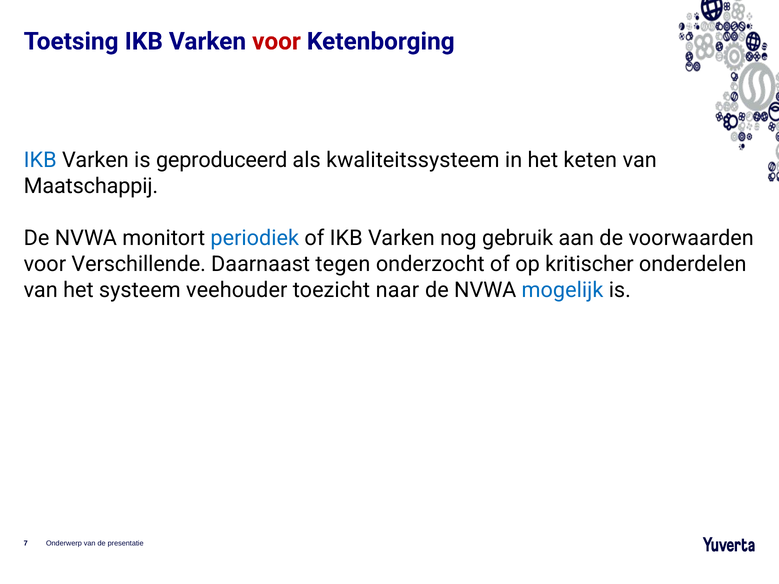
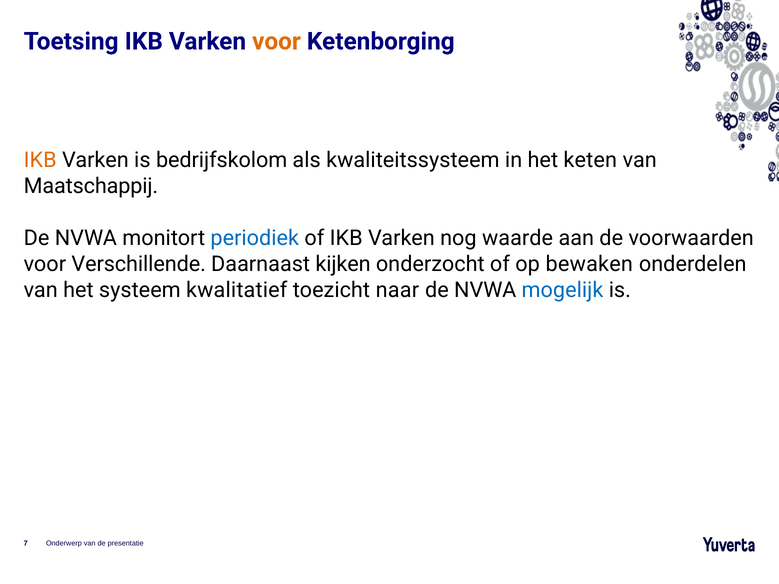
voor colour: red -> orange (276, 41)
IKB colour: blue -> orange (40, 160)
geproduceerd: geproduceerd -> bedrijfskolom (222, 160)
gebruik: gebruik -> waarde (518, 238)
tegen: tegen -> kijken (343, 264)
kritischer: kritischer -> bewaken (589, 264)
veehouder: veehouder -> kwalitatief (237, 290)
